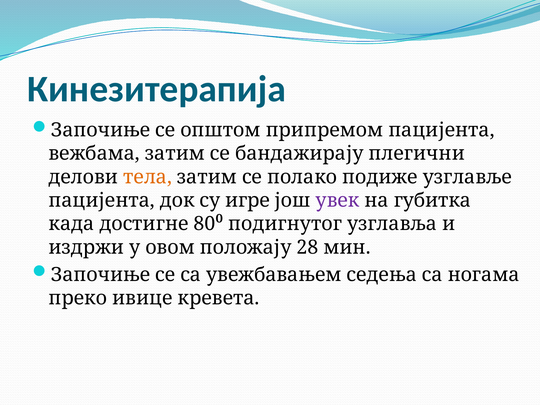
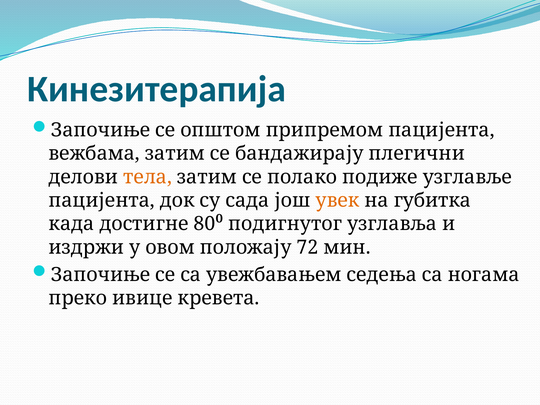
игре: игре -> сада (247, 200)
увек colour: purple -> orange (338, 200)
28: 28 -> 72 (307, 247)
